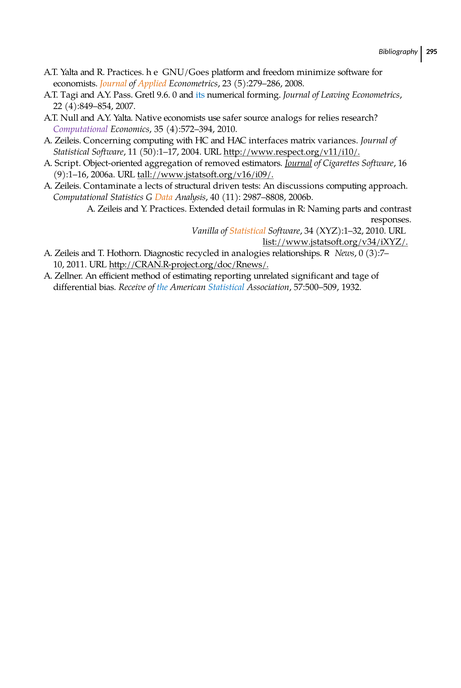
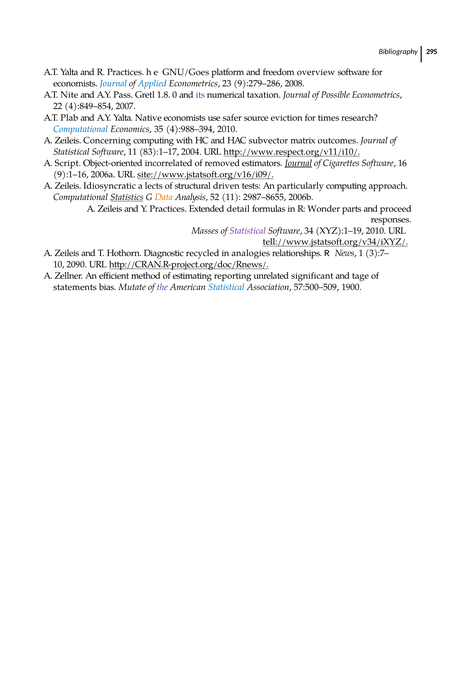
minimize: minimize -> overview (316, 72)
Journal colour: orange -> blue (113, 84)
Applied colour: orange -> blue (152, 84)
5):279–286: 5):279–286 -> 9):279–286 (258, 84)
Tagi: Tagi -> Nite (69, 95)
9.6: 9.6 -> 1.8 (164, 95)
its colour: blue -> purple (200, 95)
forming: forming -> taxation (264, 95)
Leaving: Leaving -> Possible (335, 95)
Null: Null -> Plab (69, 118)
analogs: analogs -> eviction (287, 118)
relies: relies -> times (329, 118)
Computational colour: purple -> blue (81, 129)
4):572–394: 4):572–394 -> 4):988–394 (190, 129)
interfaces: interfaces -> subvector (268, 141)
variances: variances -> outcomes (338, 141)
50):1–17: 50):1–17 -> 83):1–17 (159, 152)
aggregation: aggregation -> incorrelated (169, 163)
tall://www.jstatsoft.org/v16/i09/: tall://www.jstatsoft.org/v16/i09/ -> site://www.jstatsoft.org/v16/i09/ (205, 175)
Contaminate: Contaminate -> Idiosyncratic (110, 186)
discussions: discussions -> particularly (300, 186)
Statistics underline: none -> present (127, 197)
40: 40 -> 52 (215, 197)
2987–8808: 2987–8808 -> 2987–8655 (265, 197)
Naming: Naming -> Wonder (324, 209)
contrast: contrast -> proceed (396, 209)
Vanilla: Vanilla -> Masses (205, 231)
Statistical colour: orange -> purple (248, 231)
XYZ):1–32: XYZ):1–32 -> XYZ):1–19 (340, 231)
list://www.jstatsoft.org/v34/iXYZ/: list://www.jstatsoft.org/v34/iXYZ/ -> tell://www.jstatsoft.org/v34/iXYZ/ (335, 242)
News 0: 0 -> 1 (361, 253)
2011: 2011 -> 2090 (77, 265)
differential: differential -> statements (75, 287)
Receive: Receive -> Mutate (132, 287)
the colour: blue -> purple (162, 287)
1932: 1932 -> 1900 (352, 287)
